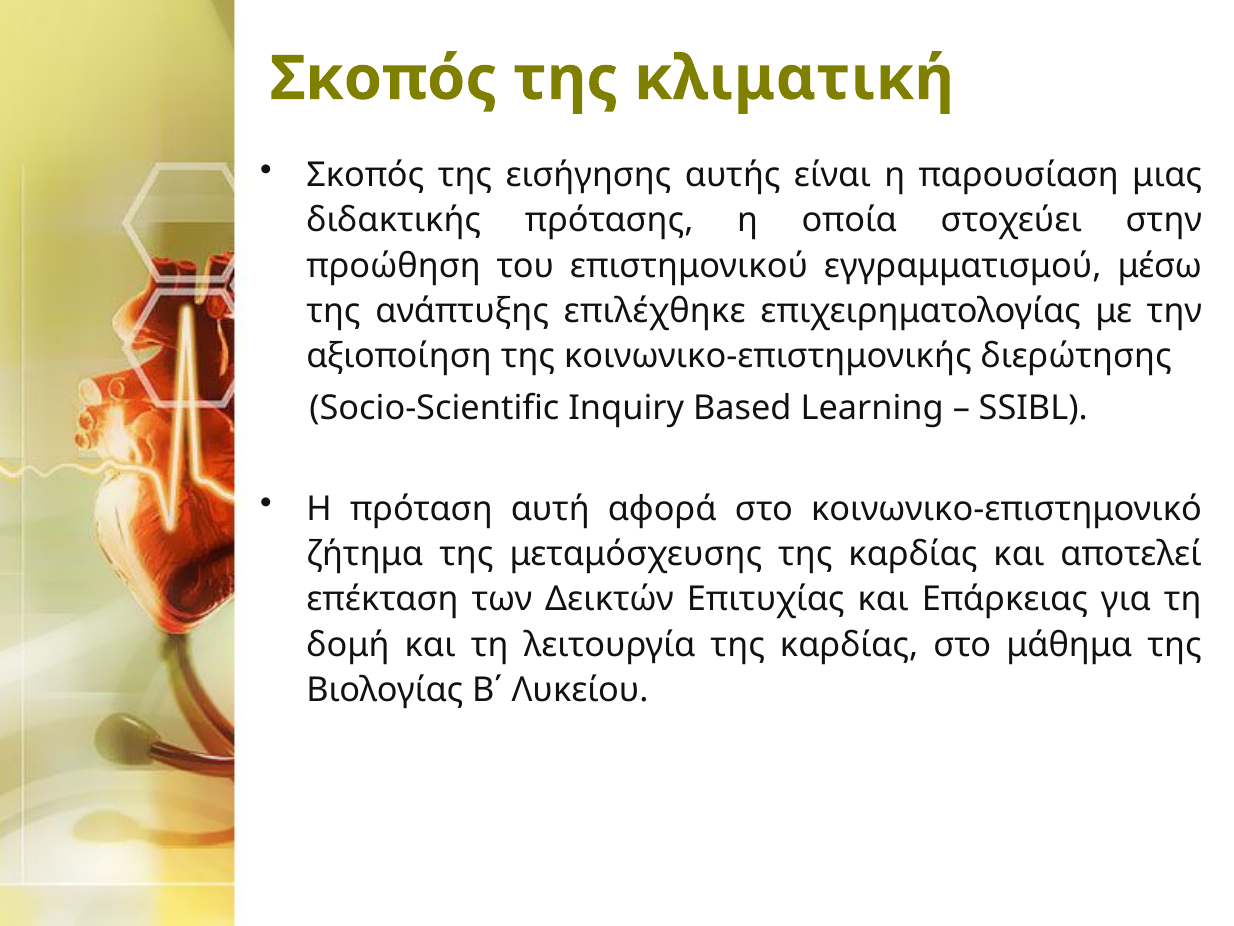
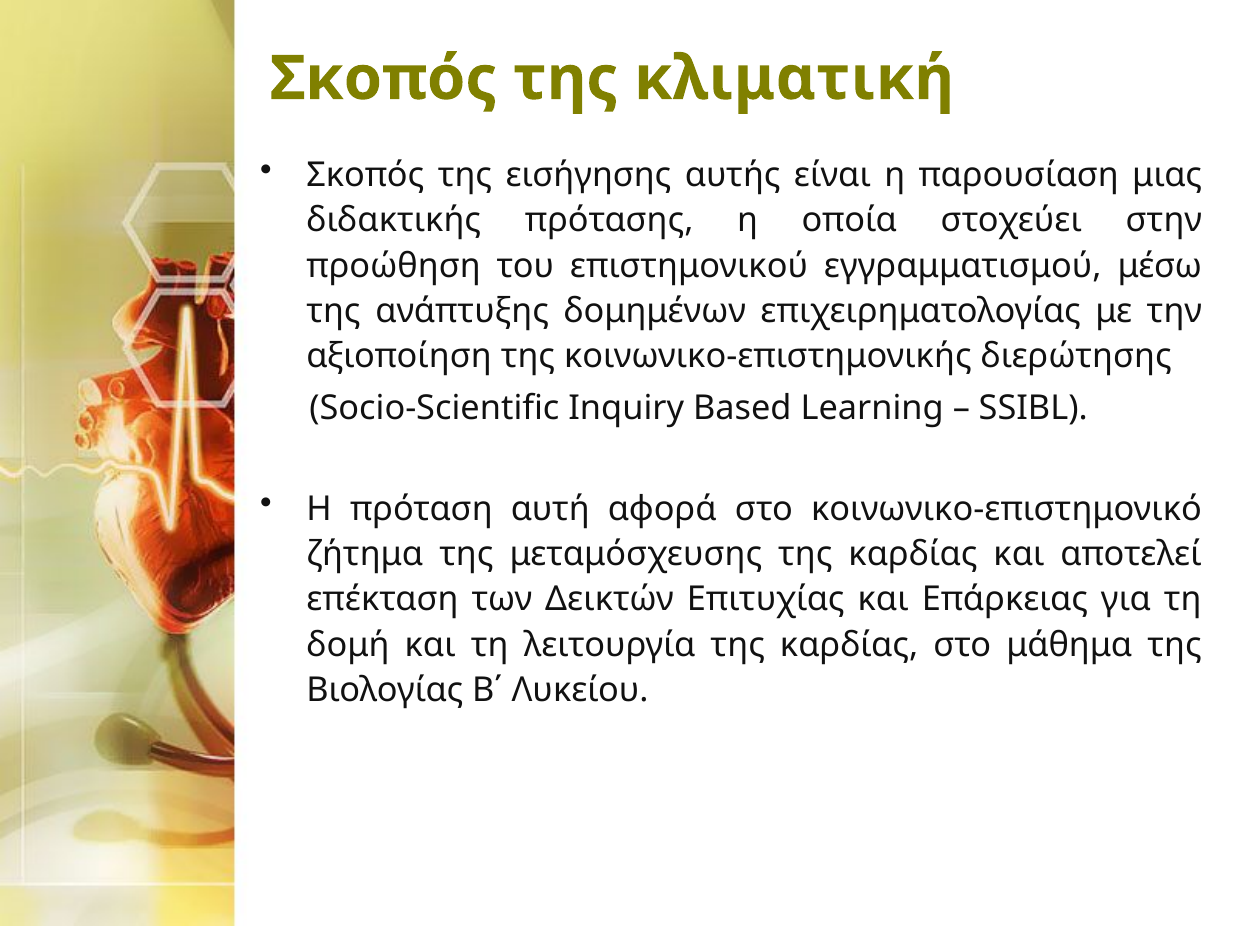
επιλέχθηκε: επιλέχθηκε -> δομημένων (655, 311)
